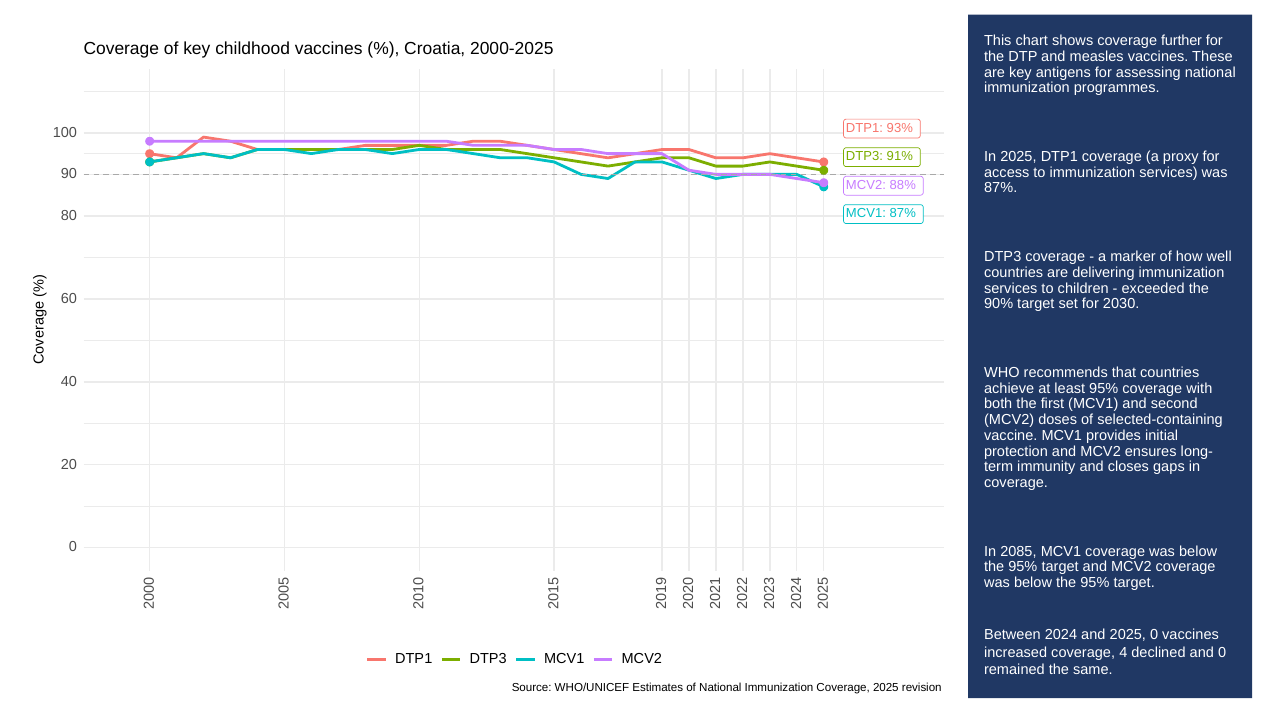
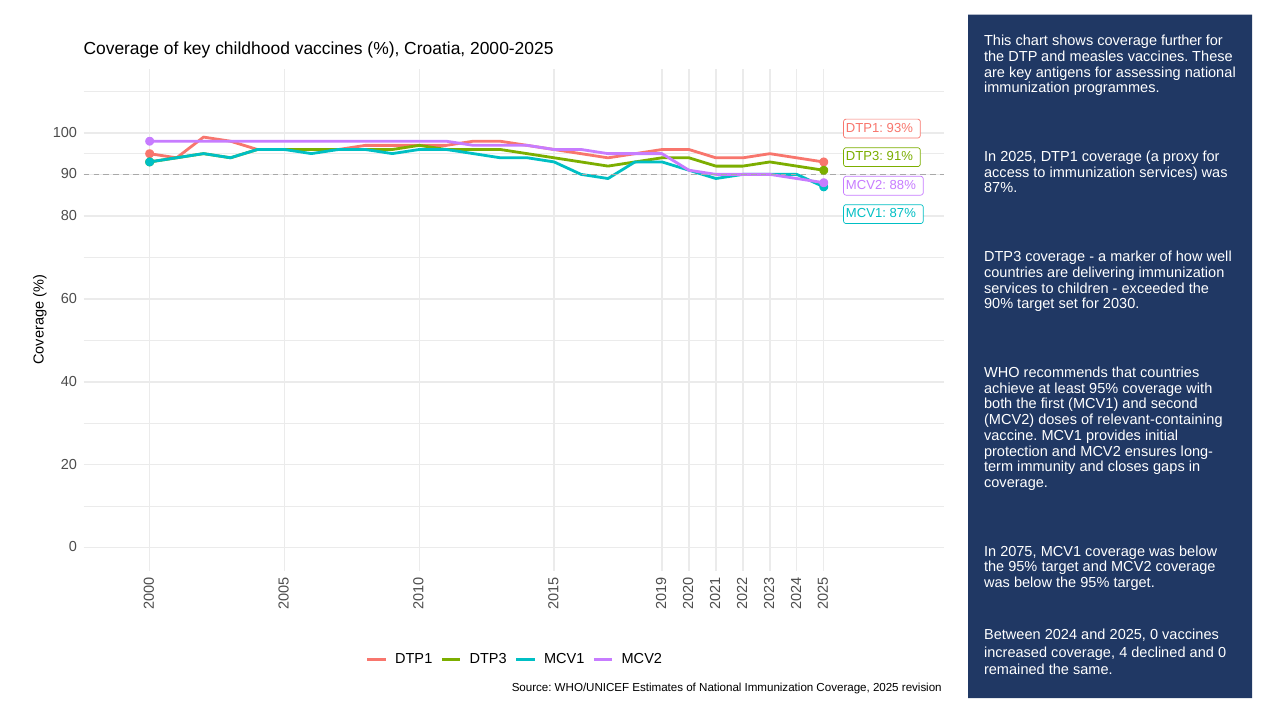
selected-containing: selected-containing -> relevant-containing (1160, 420)
2085: 2085 -> 2075 (1018, 552)
